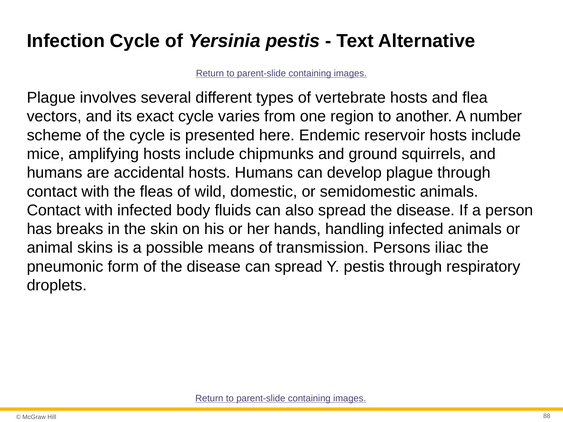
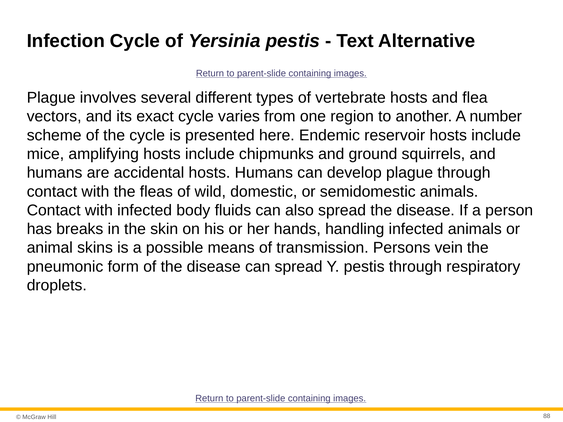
iliac: iliac -> vein (449, 248)
